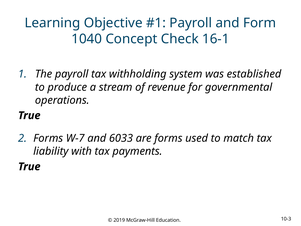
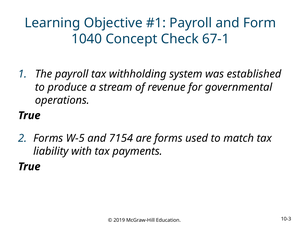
16-1: 16-1 -> 67-1 (216, 39)
W-7: W-7 -> W-5 (75, 138)
6033: 6033 -> 7154 (121, 138)
